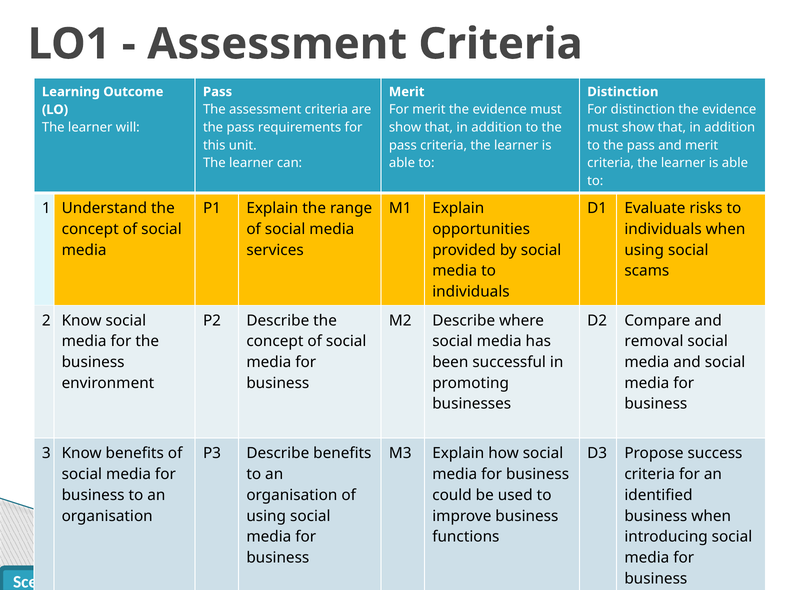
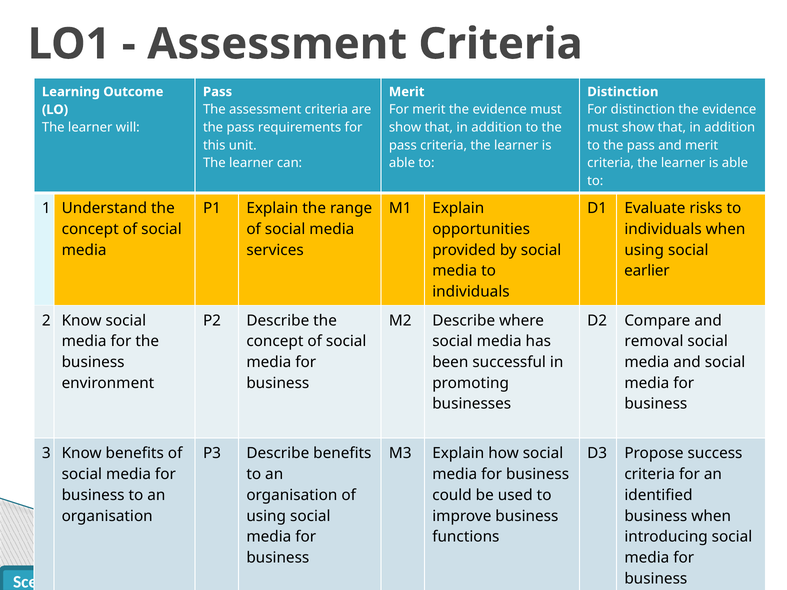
scams: scams -> earlier (647, 271)
